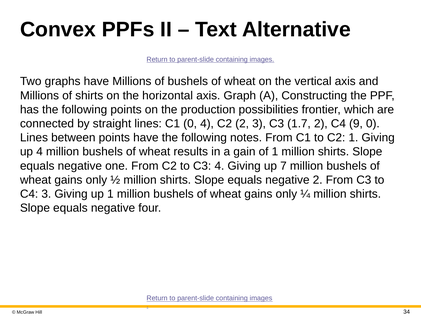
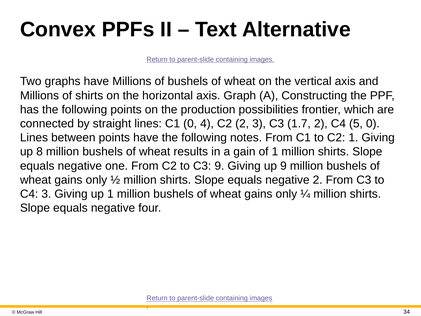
9: 9 -> 5 (356, 124)
up 4: 4 -> 8 (40, 152)
C3 4: 4 -> 9 (219, 166)
up 7: 7 -> 9 (283, 166)
